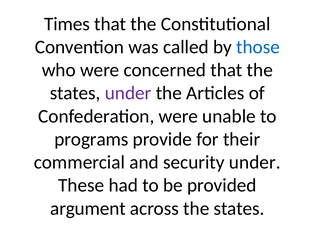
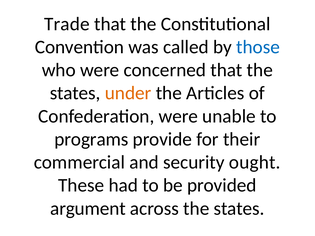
Times: Times -> Trade (67, 24)
under colour: purple -> orange (128, 93)
security under: under -> ought (255, 163)
